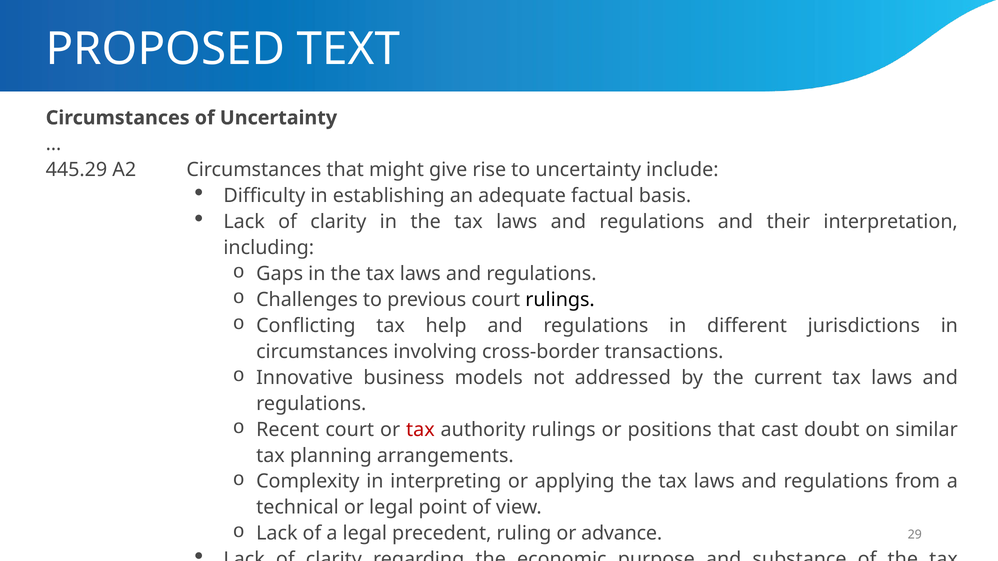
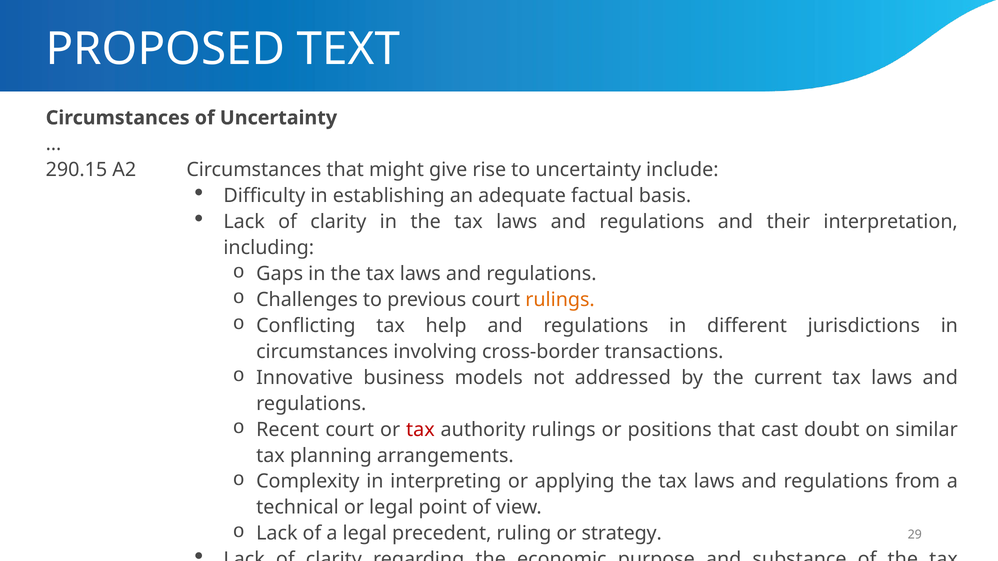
445.29: 445.29 -> 290.15 (76, 170)
rulings colour: black -> orange (560, 300)
advance: advance -> strategy (622, 534)
